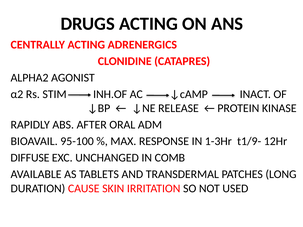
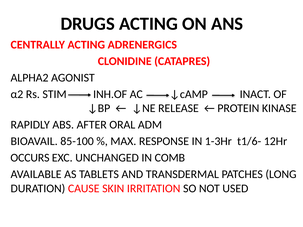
95-100: 95-100 -> 85-100 (77, 141)
t1/9-: t1/9- -> t1/6- (249, 141)
DIFFUSE: DIFFUSE -> OCCURS (30, 158)
